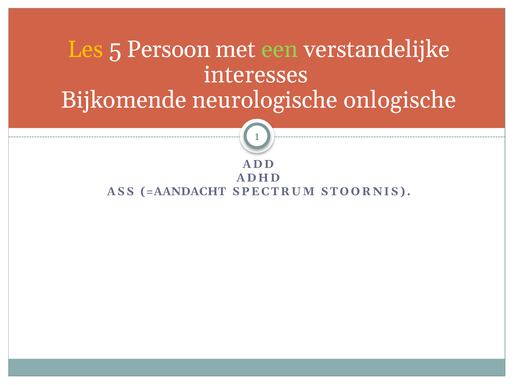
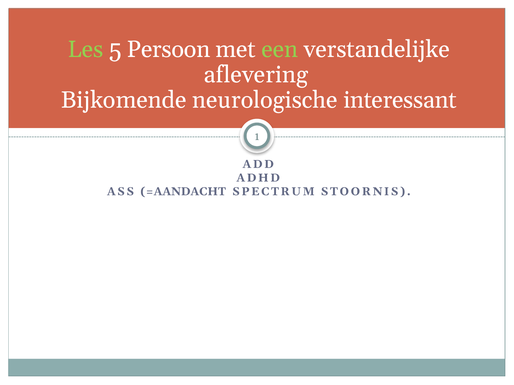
Les colour: yellow -> light green (86, 49)
interesses: interesses -> aflevering (256, 75)
onlogische: onlogische -> interessant (400, 100)
